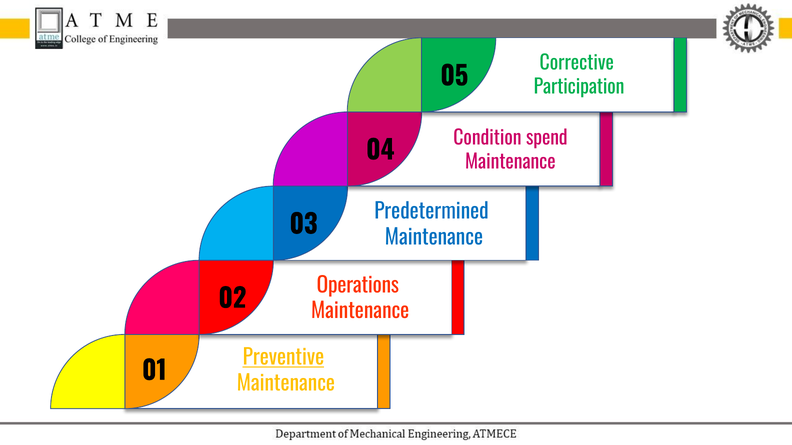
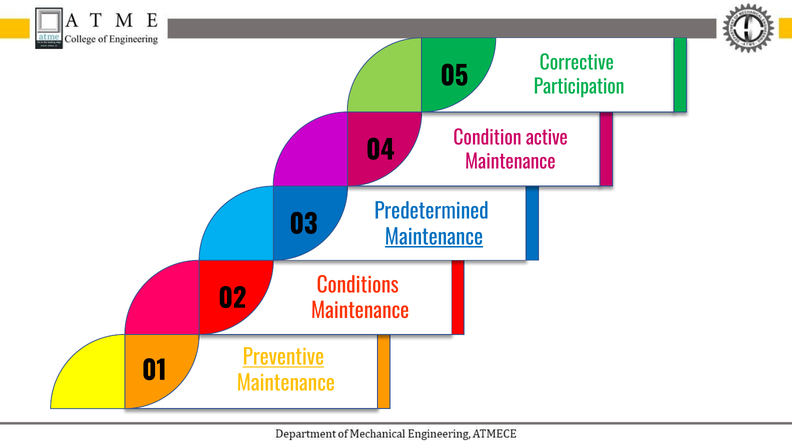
spend: spend -> active (547, 138)
Maintenance underline: none -> present (434, 238)
Operations: Operations -> Conditions (358, 286)
